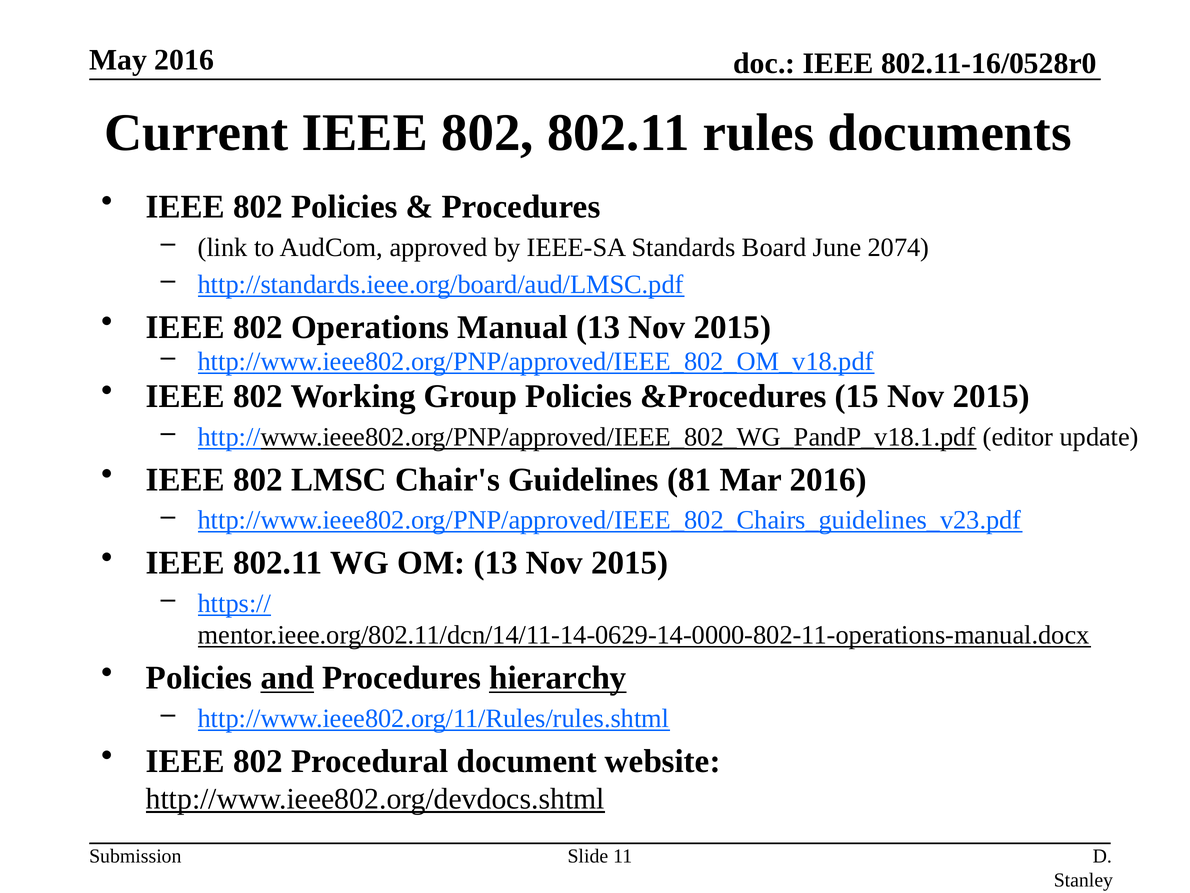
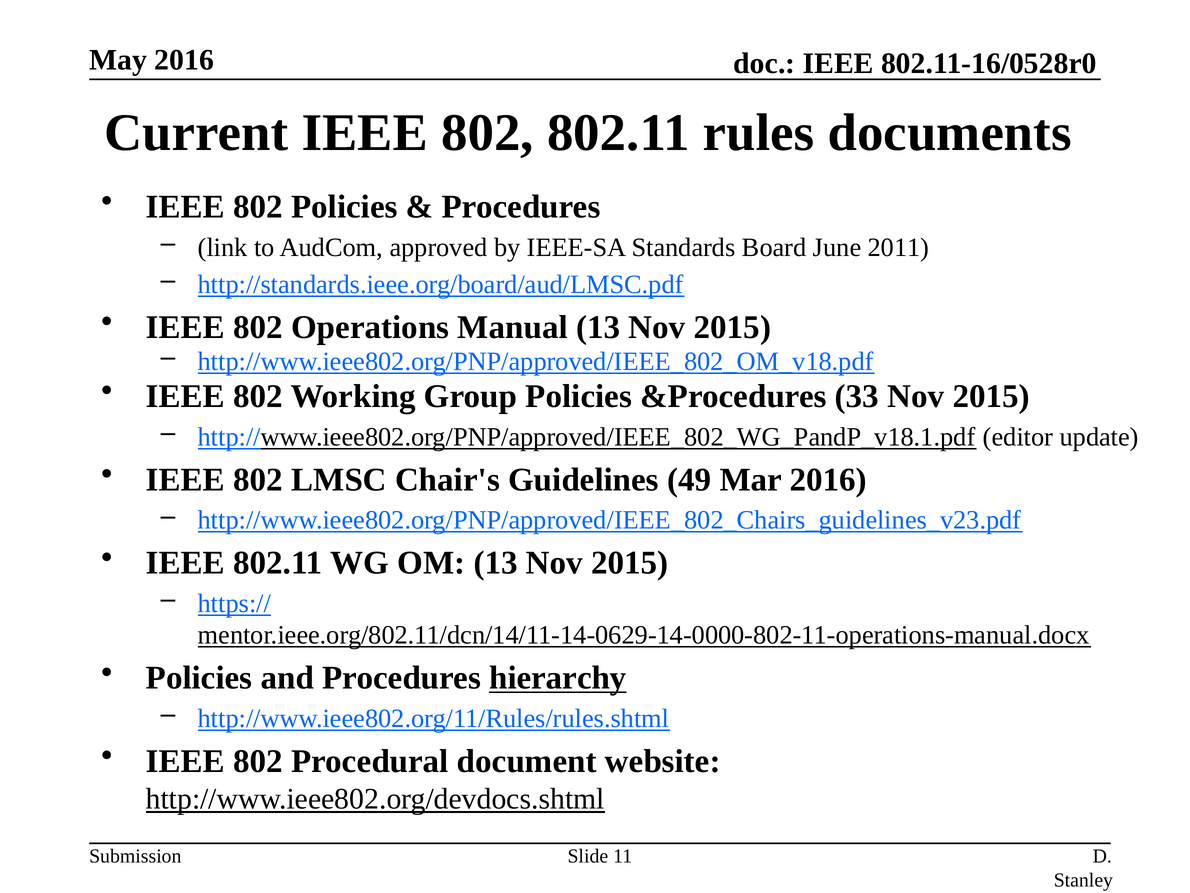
2074: 2074 -> 2011 (898, 247)
15: 15 -> 33 (857, 396)
81: 81 -> 49 (689, 479)
and underline: present -> none (287, 678)
